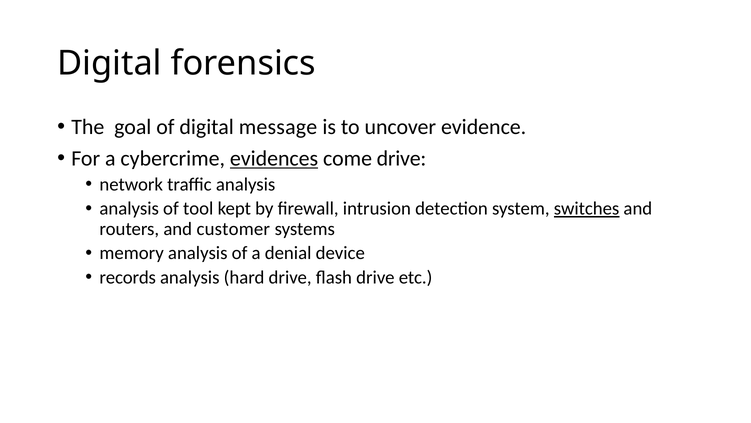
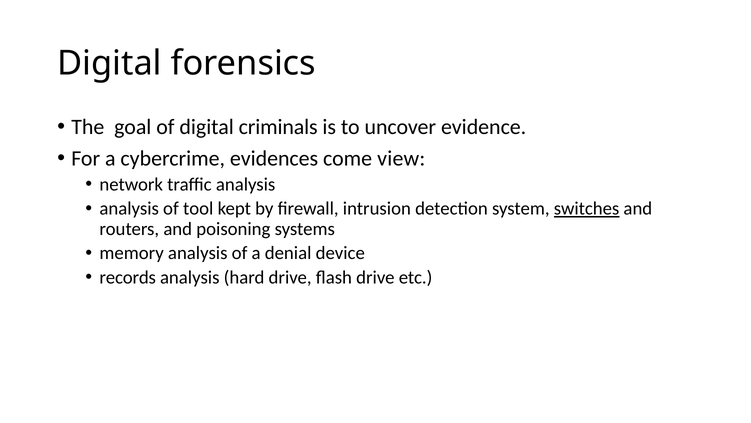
message: message -> criminals (278, 127)
evidences underline: present -> none (274, 158)
come drive: drive -> view (401, 158)
customer: customer -> poisoning (233, 229)
